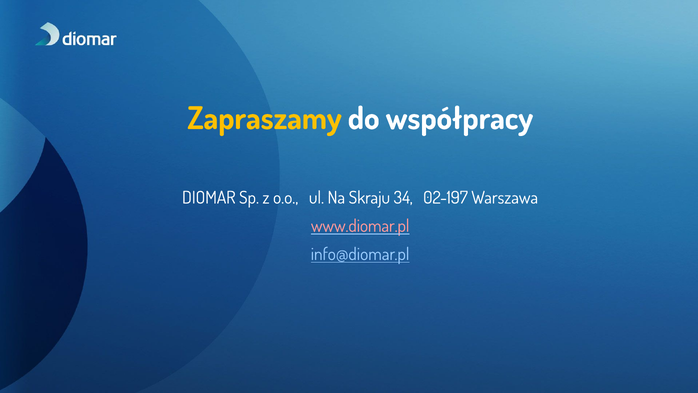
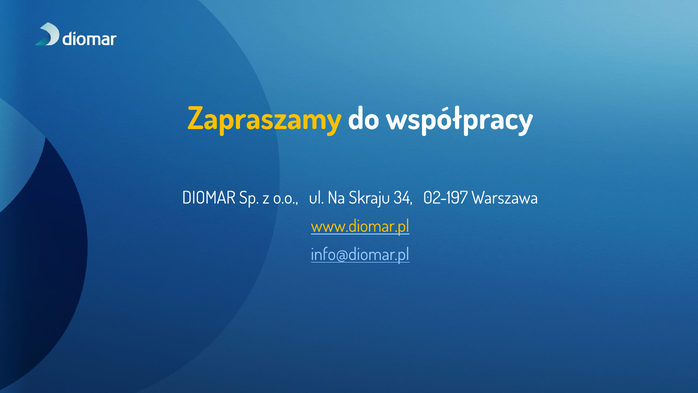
www.diomar.pl colour: pink -> yellow (360, 226)
